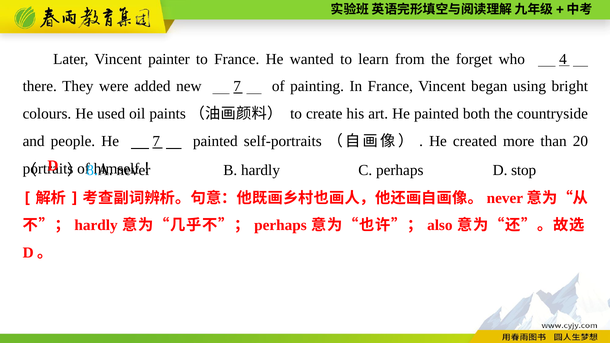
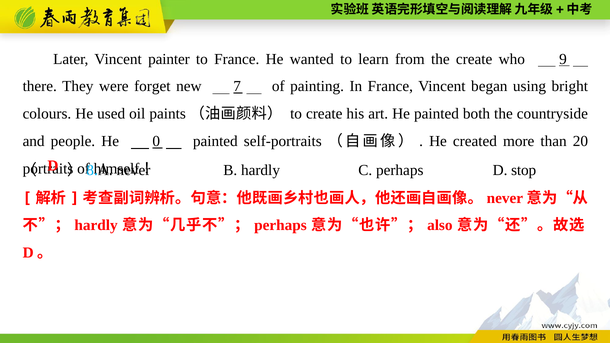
the forget: forget -> create (474, 59)
4: 4 -> 9 (563, 59)
added: added -> forget (152, 86)
He 7: 7 -> 0 (156, 141)
